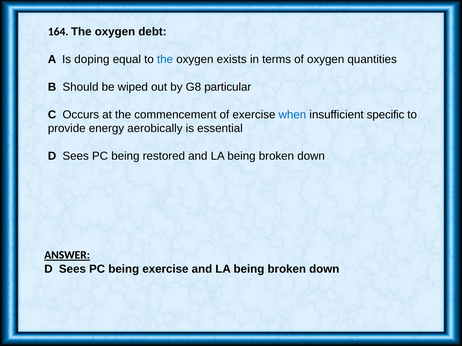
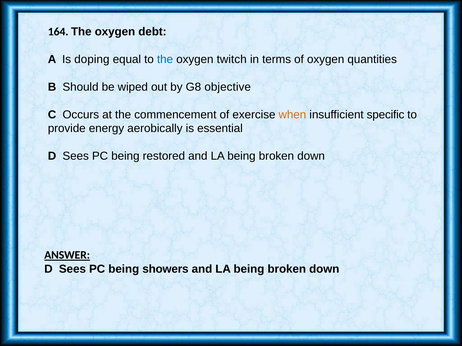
exists: exists -> twitch (232, 59)
particular: particular -> objective (228, 87)
when colour: blue -> orange (292, 115)
being exercise: exercise -> showers (165, 269)
